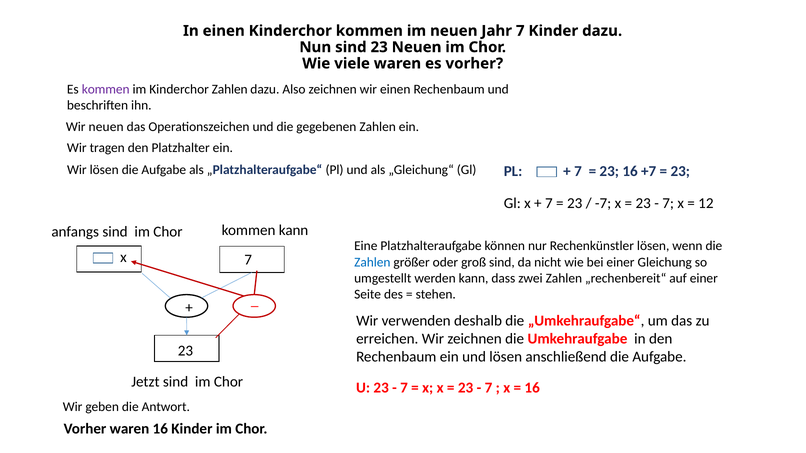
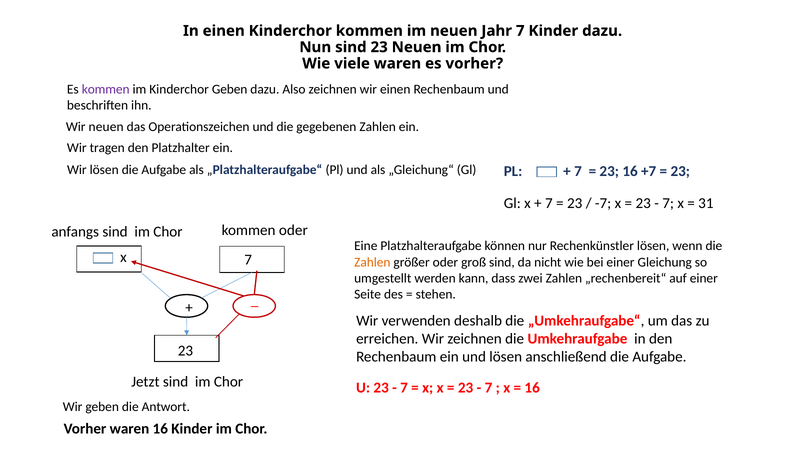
Kinderchor Zahlen: Zahlen -> Geben (230, 89)
12: 12 -> 31 (706, 203)
kommen kann: kann -> oder (293, 231)
Zahlen colour: blue -> orange (372, 262)
